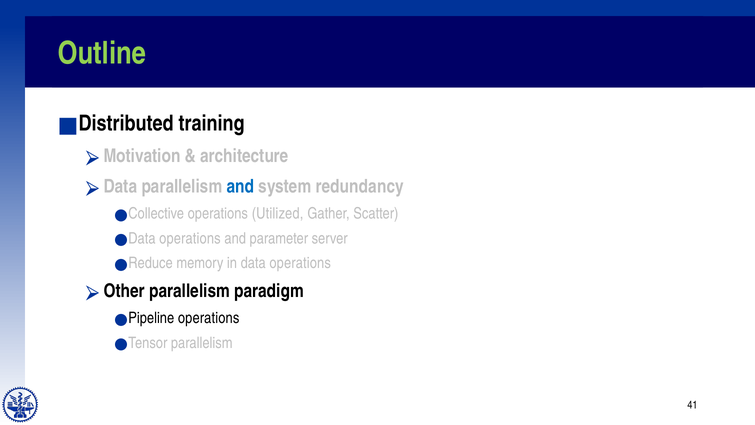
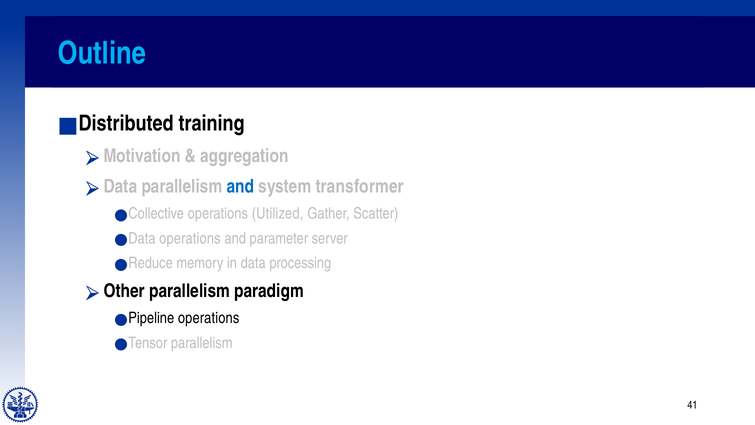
Outline colour: light green -> light blue (102, 53)
architecture: architecture -> aggregation (244, 156)
redundancy: redundancy -> transformer (360, 186)
data operations: operations -> processing (300, 263)
